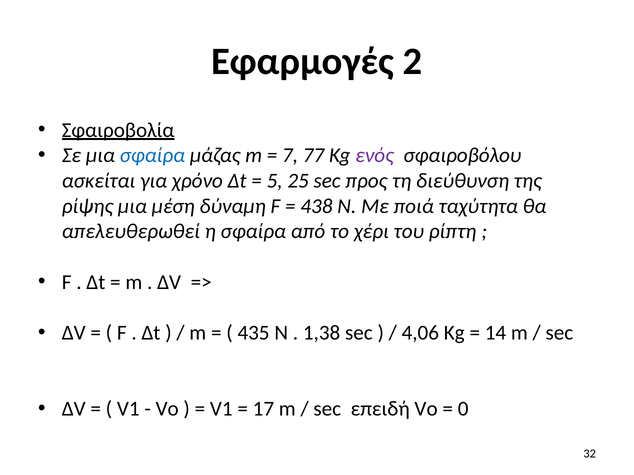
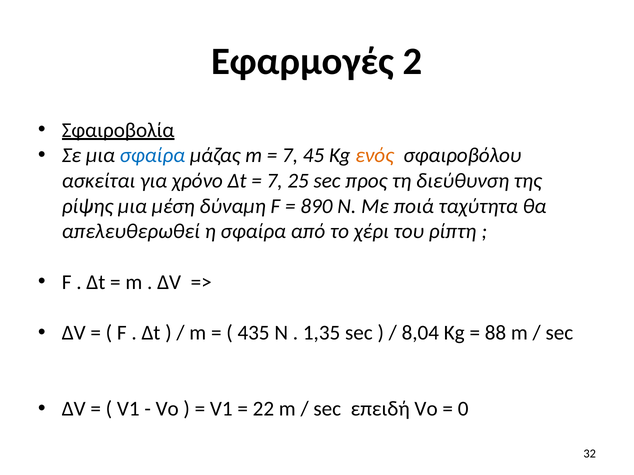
77: 77 -> 45 (314, 156)
ενός colour: purple -> orange (375, 156)
5: 5 -> 7 (275, 181)
438: 438 -> 890 (316, 206)
1,38: 1,38 -> 1,35 (322, 333)
4,06: 4,06 -> 8,04 (420, 333)
14: 14 -> 88 (495, 333)
17: 17 -> 22 (263, 409)
